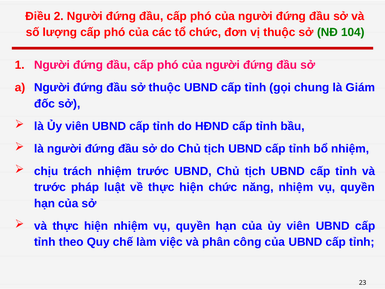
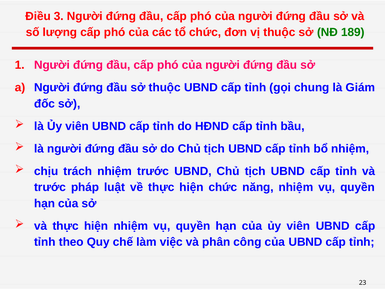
2: 2 -> 3 (59, 16)
104: 104 -> 189 (353, 32)
